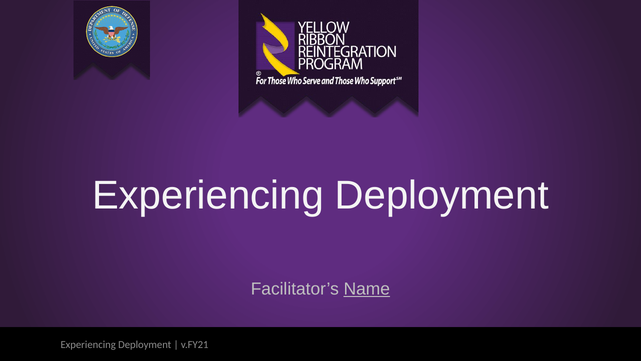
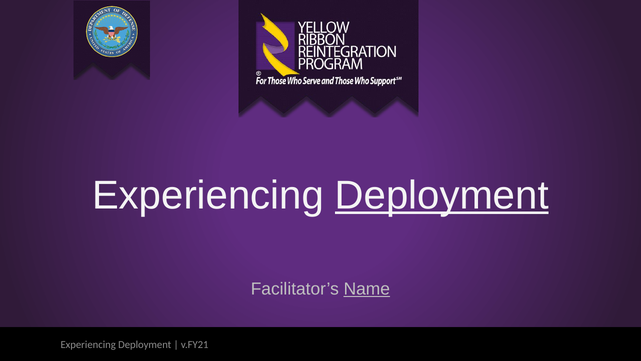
Deployment underline: none -> present (442, 195)
